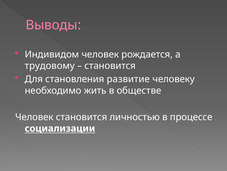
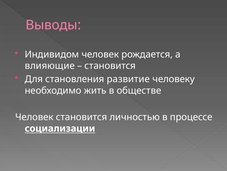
трудовому: трудовому -> влияющие (50, 66)
